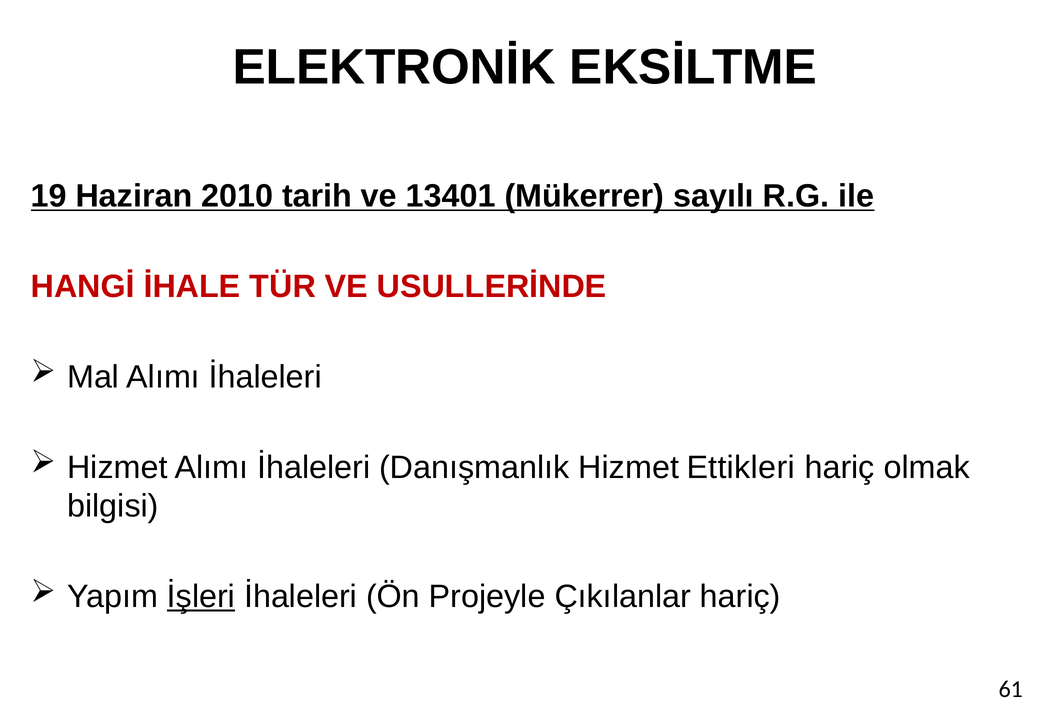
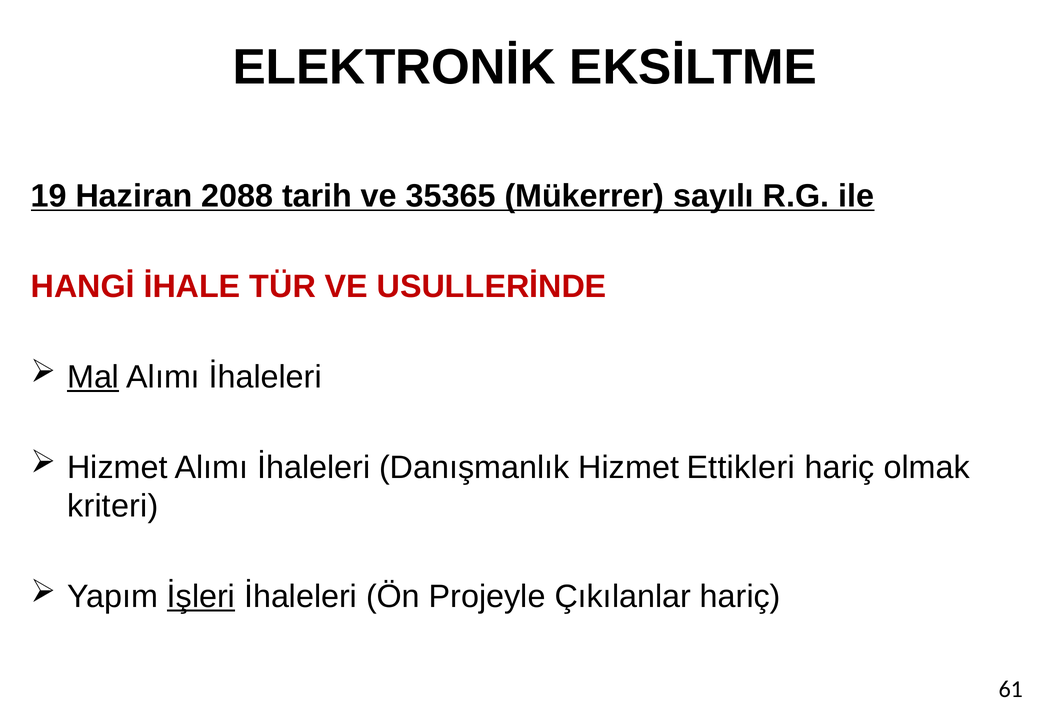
2010: 2010 -> 2088 (237, 196)
13401: 13401 -> 35365 (451, 196)
Mal underline: none -> present (93, 377)
bilgisi: bilgisi -> kriteri (113, 506)
